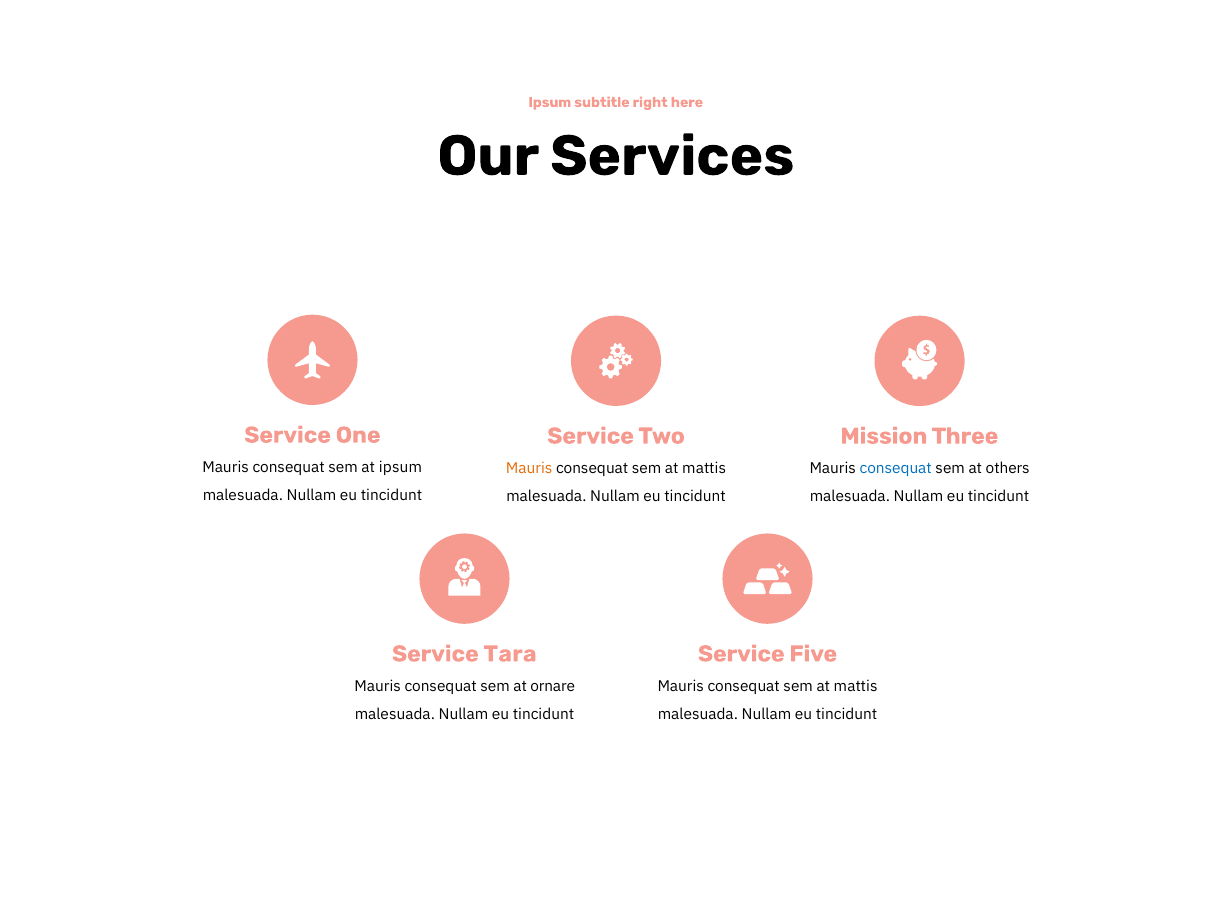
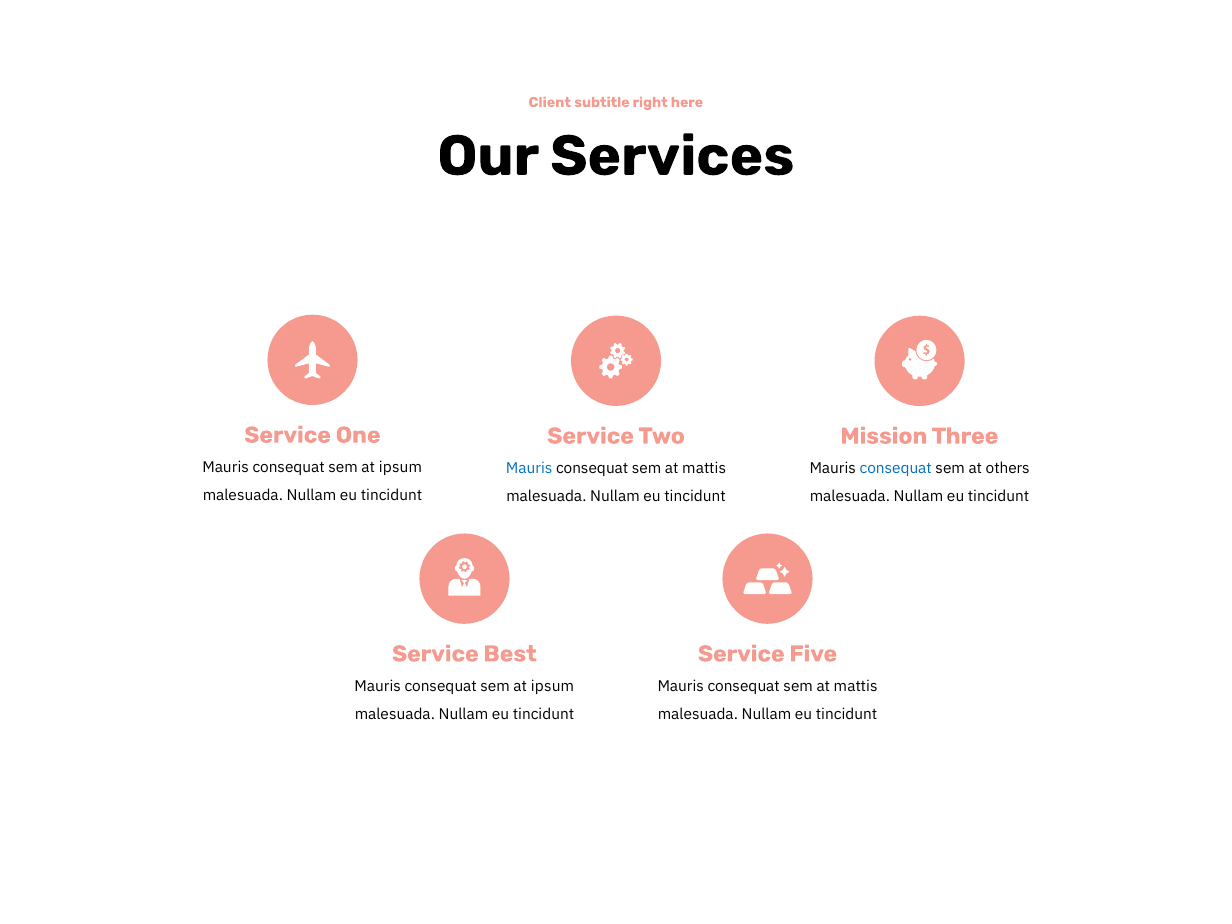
Ipsum: Ipsum -> Client (550, 102)
Mauris colour: orange -> blue (529, 468)
Tara: Tara -> Best (510, 654)
ornare: ornare -> ipsum (553, 686)
